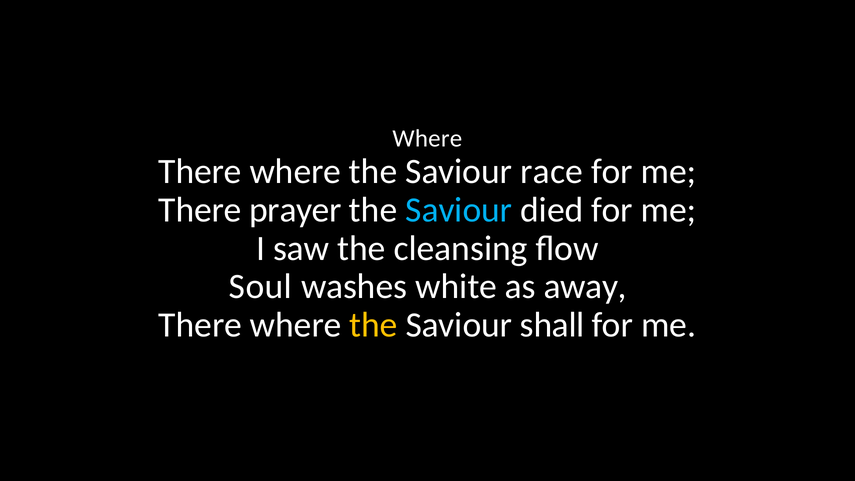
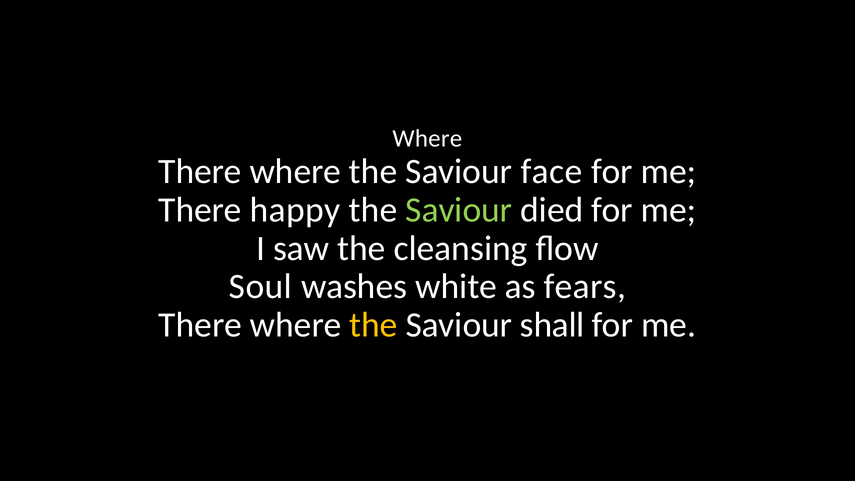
race: race -> face (552, 171)
prayer: prayer -> happy (295, 210)
Saviour colour: light blue -> light green (459, 210)
away: away -> fears (585, 287)
